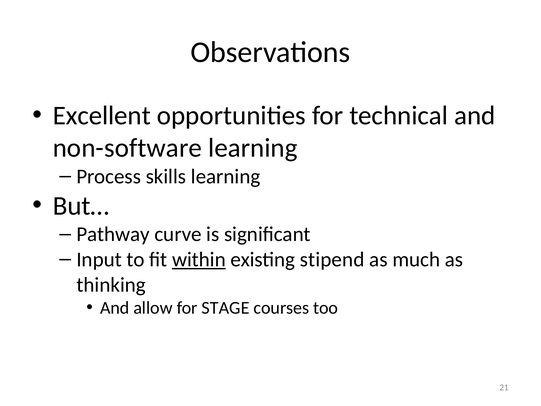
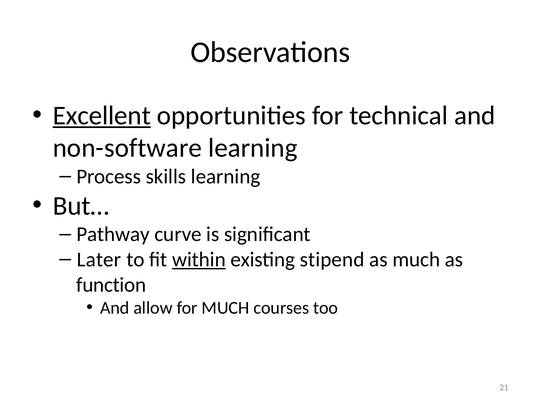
Excellent underline: none -> present (102, 115)
Input: Input -> Later (99, 259)
thinking: thinking -> function (111, 285)
for STAGE: STAGE -> MUCH (226, 308)
